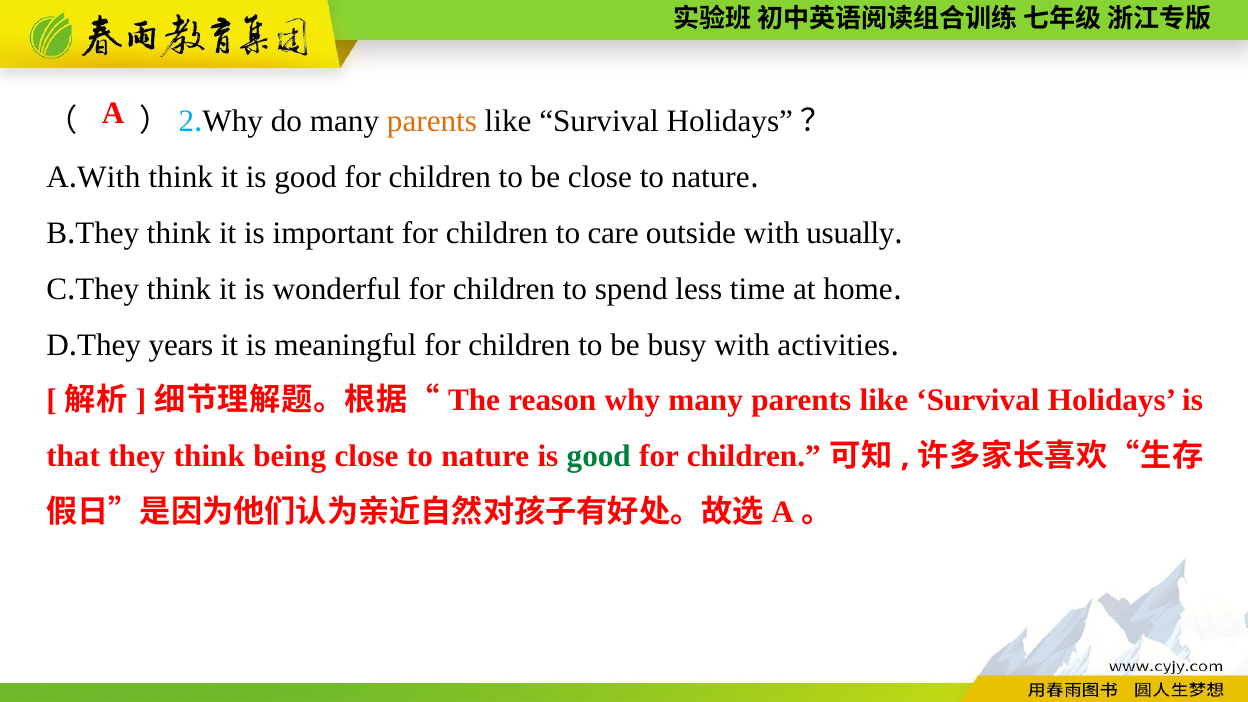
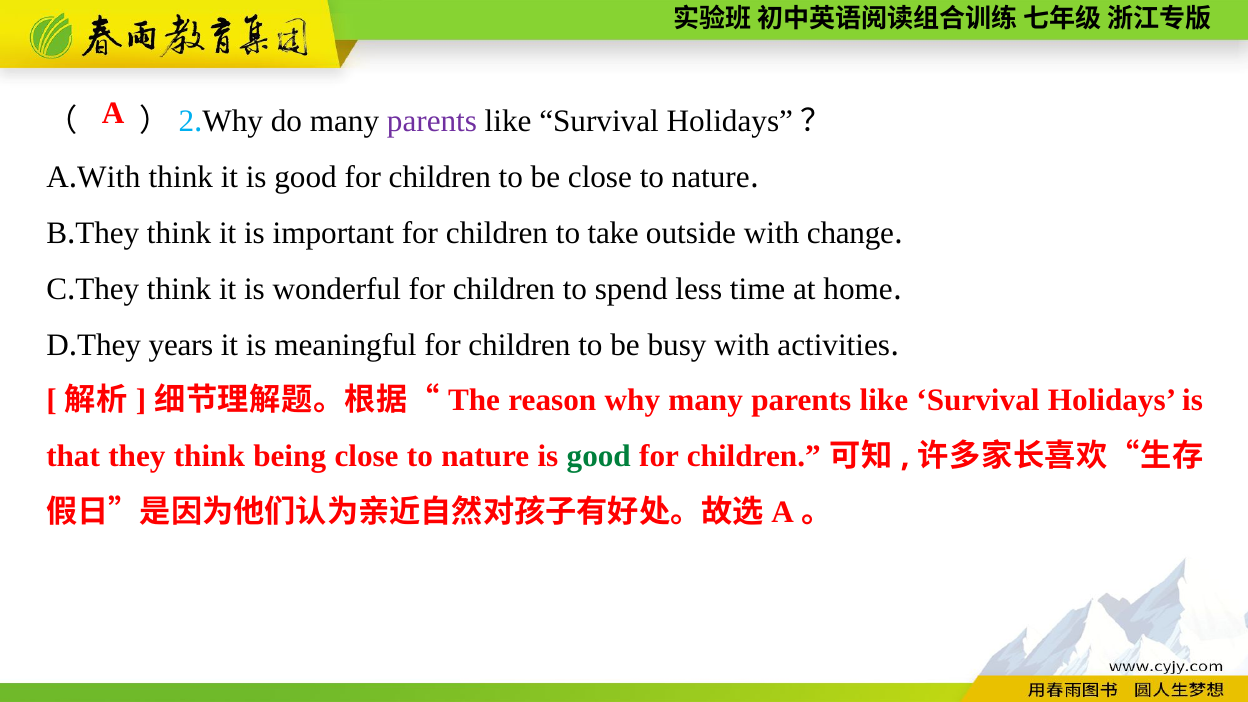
parents colour: orange -> purple (432, 121)
care: care -> take (613, 233)
usually: usually -> change (850, 233)
